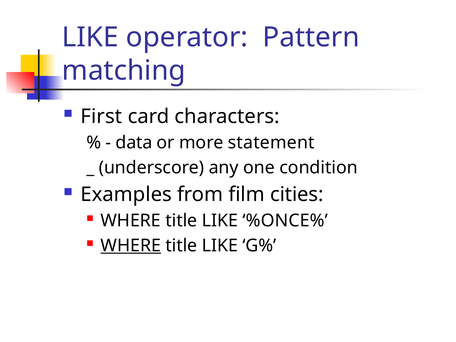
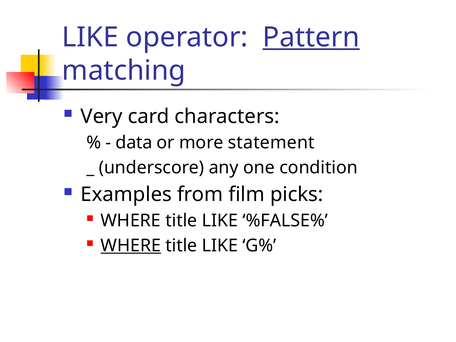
Pattern underline: none -> present (311, 37)
First: First -> Very (102, 116)
cities: cities -> picks (297, 195)
%ONCE%: %ONCE% -> %FALSE% (285, 221)
